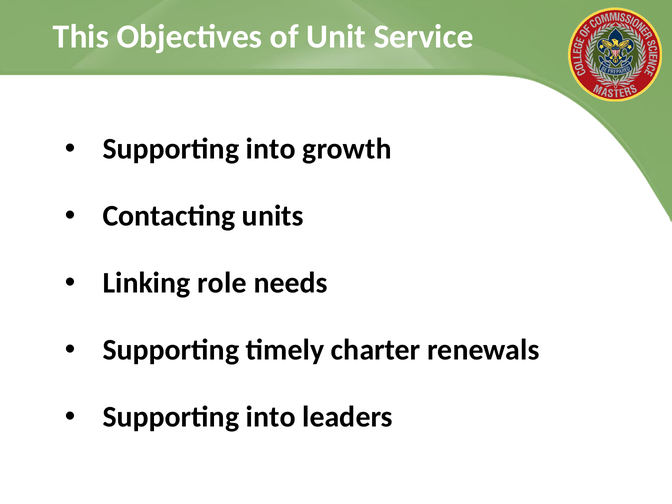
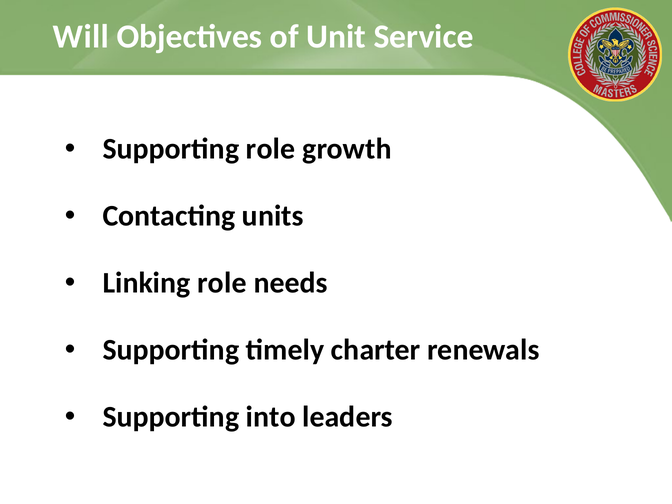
This: This -> Will (81, 37)
into: into -> role (271, 149)
